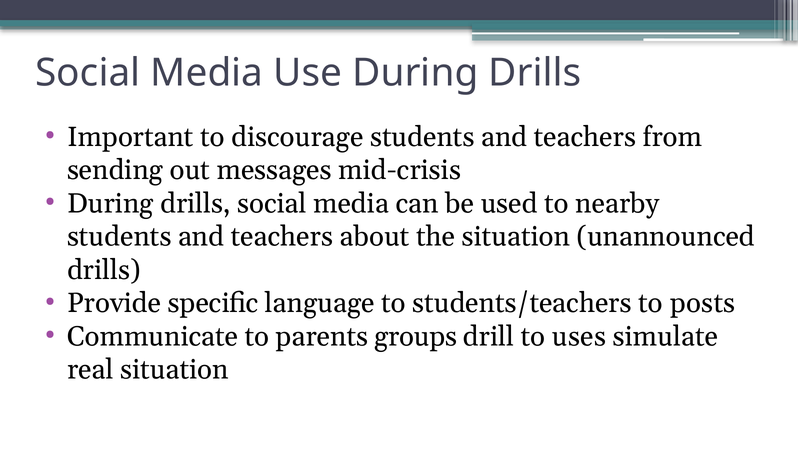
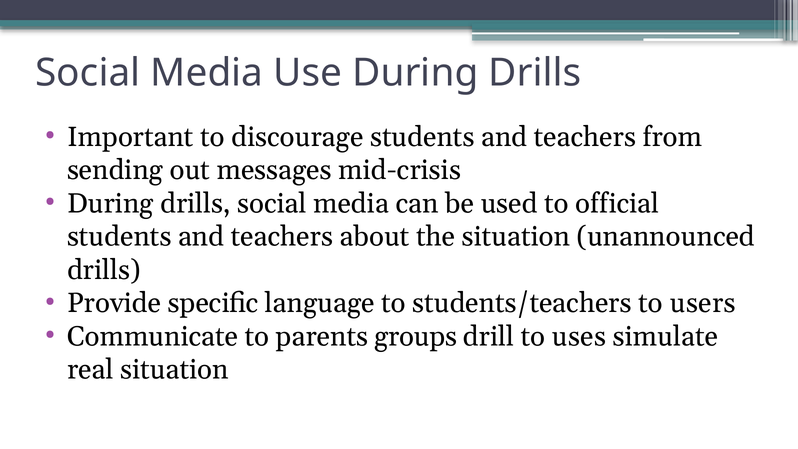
nearby: nearby -> official (617, 204)
posts: posts -> users (703, 303)
